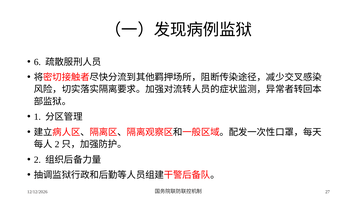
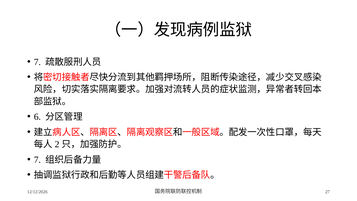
6: 6 -> 7 (37, 62)
1: 1 -> 6 (37, 117)
2: 2 -> 7 (37, 160)
